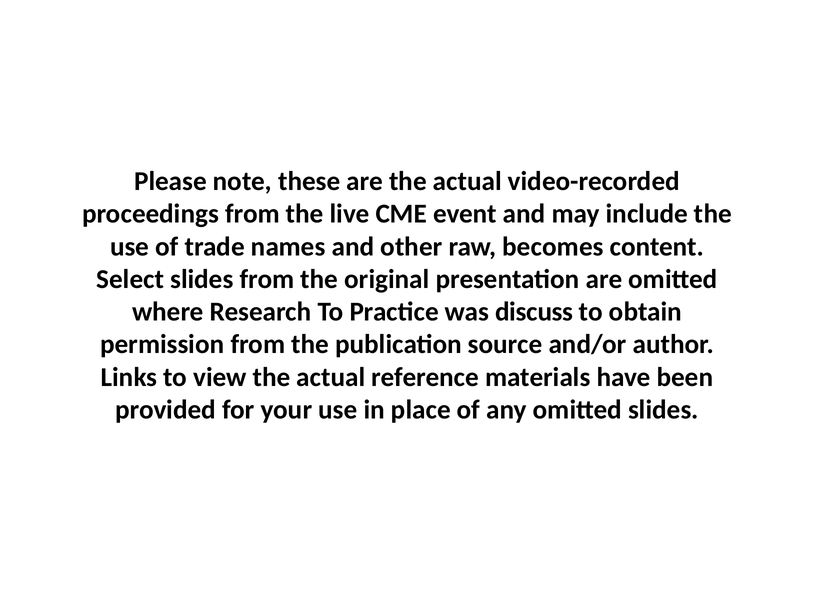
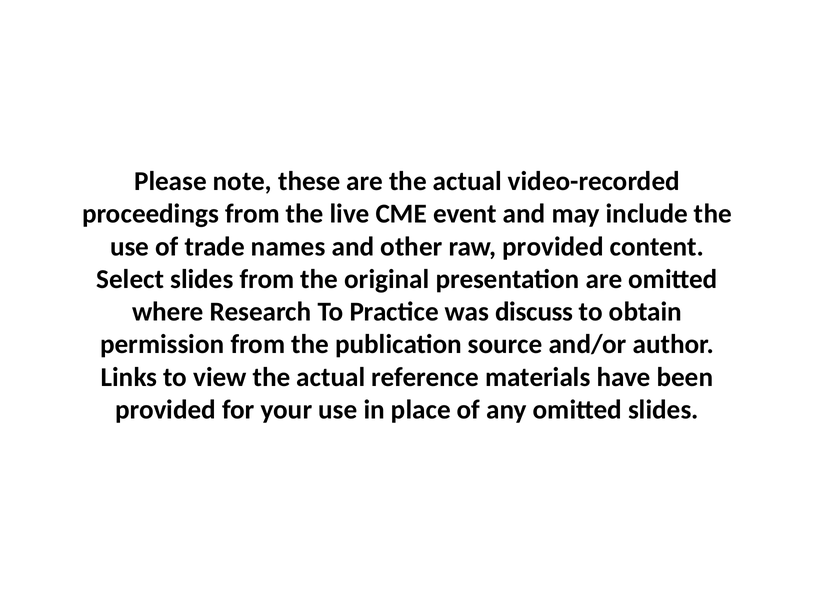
raw becomes: becomes -> provided (553, 247)
